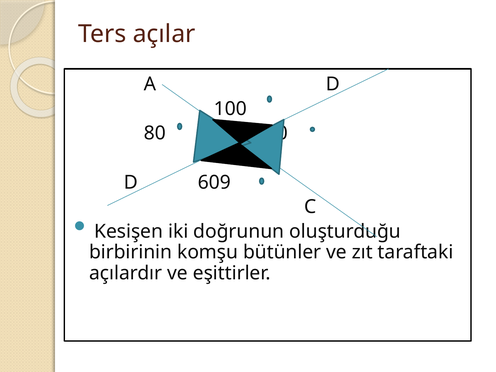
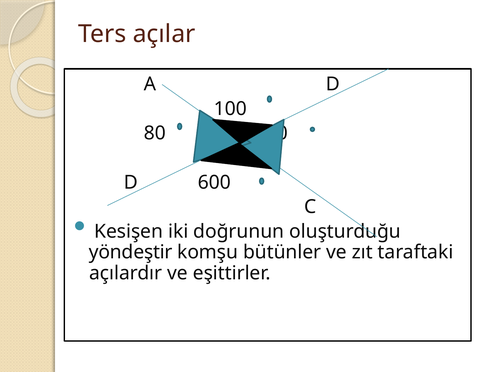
609: 609 -> 600 (214, 182)
birbirinin: birbirinin -> yöndeştir (131, 252)
